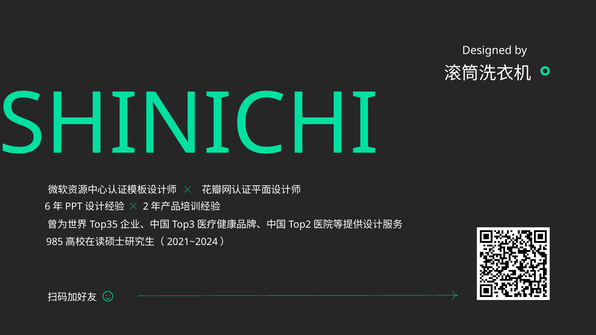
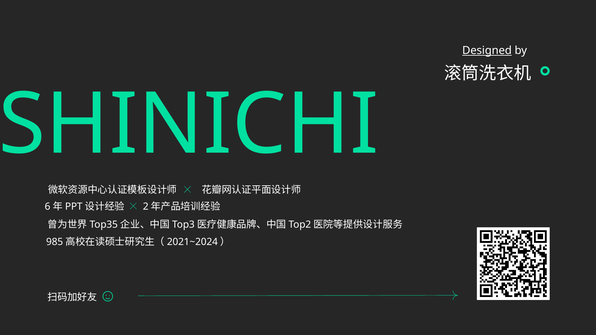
Designed underline: none -> present (487, 50)
